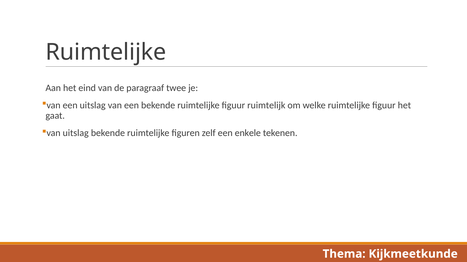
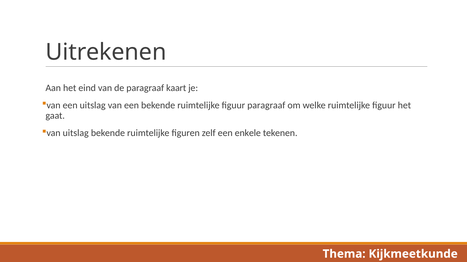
Ruimtelijke: Ruimtelijke -> Uitrekenen (106, 52)
twee: twee -> kaart (176, 88)
figuur ruimtelijk: ruimtelijk -> paragraaf (266, 105)
